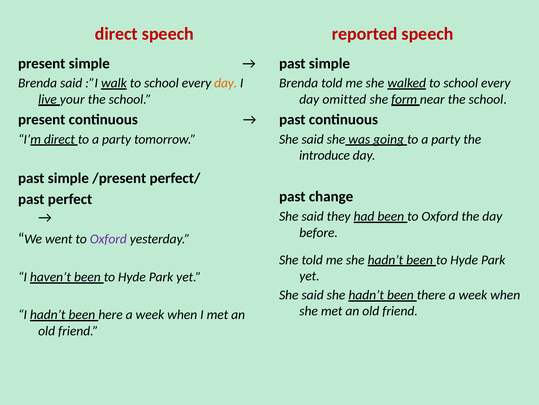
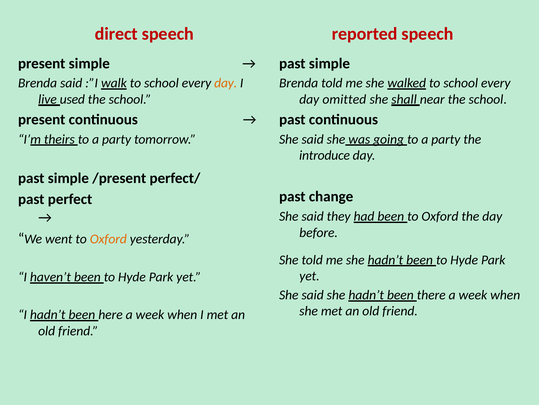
your: your -> used (72, 99)
form: form -> shall (404, 99)
I’m direct: direct -> theirs (59, 139)
Oxford colour: purple -> orange (108, 238)
